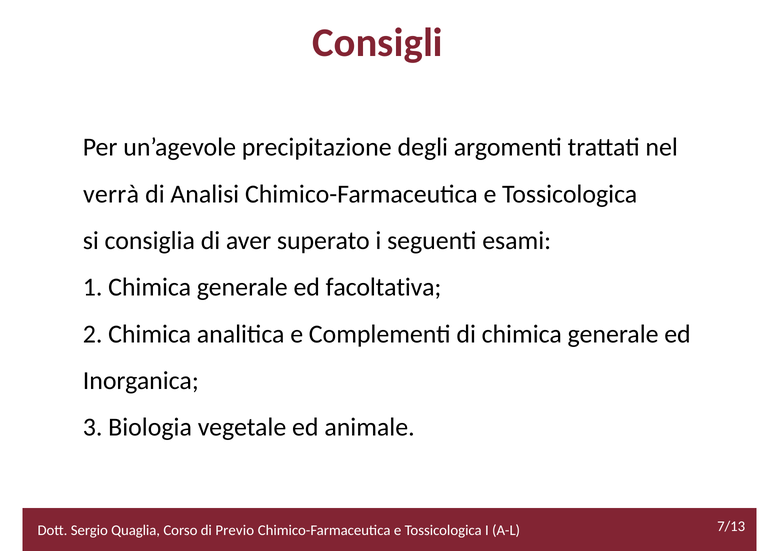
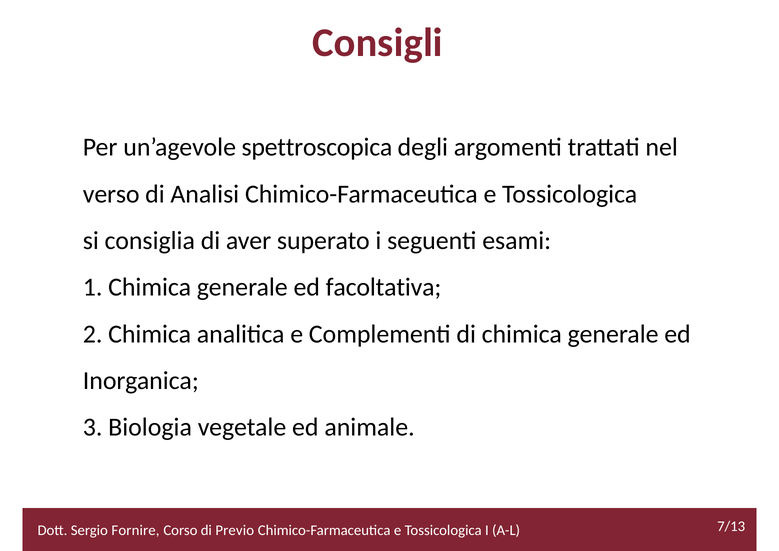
precipitazione: precipitazione -> spettroscopica (317, 147)
verrà: verrà -> verso (111, 194)
Quaglia: Quaglia -> Fornire (136, 530)
